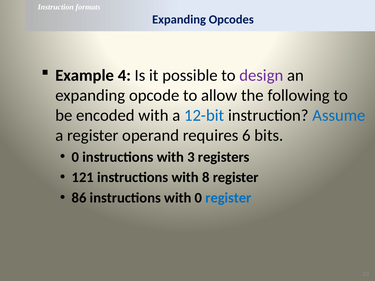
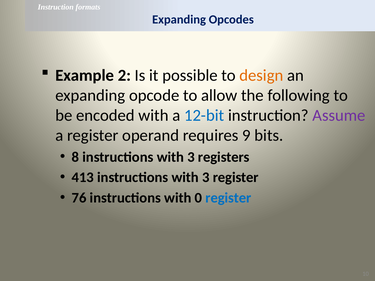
4: 4 -> 2 (124, 76)
design colour: purple -> orange (261, 76)
Assume colour: blue -> purple (339, 116)
6: 6 -> 9 (246, 136)
0: 0 -> 8 (75, 157)
121: 121 -> 413 (83, 178)
8: 8 -> 3 (206, 178)
86: 86 -> 76 (79, 198)
